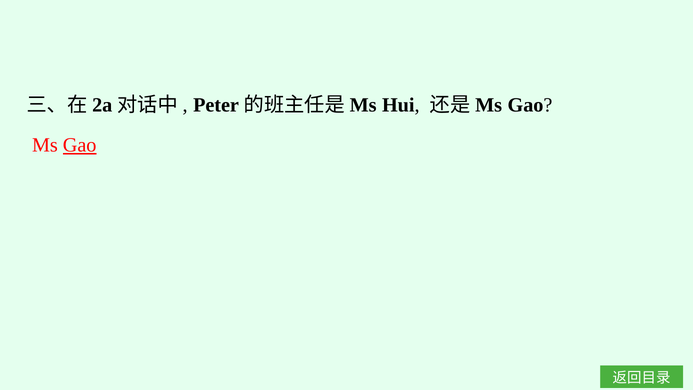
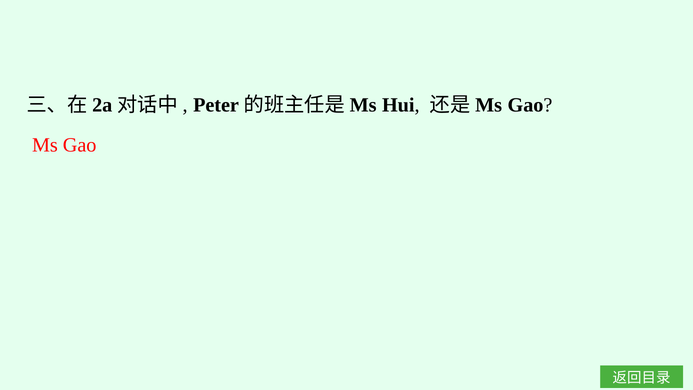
Gao underline: present -> none (80, 145)
